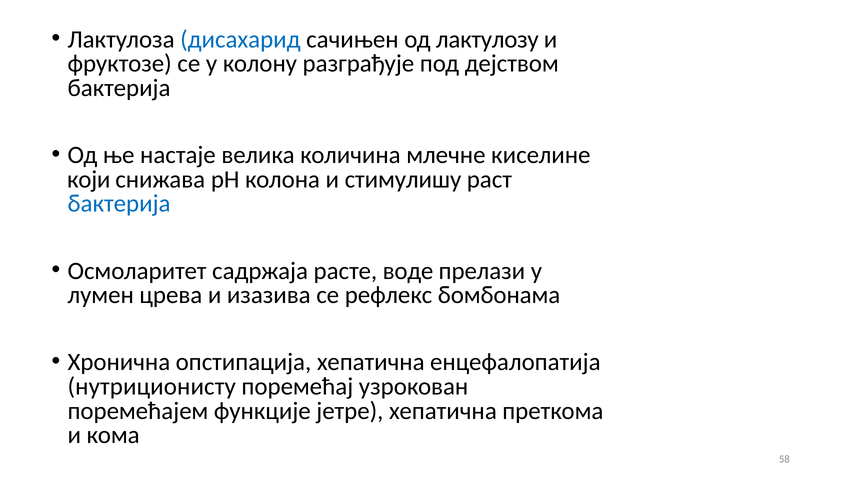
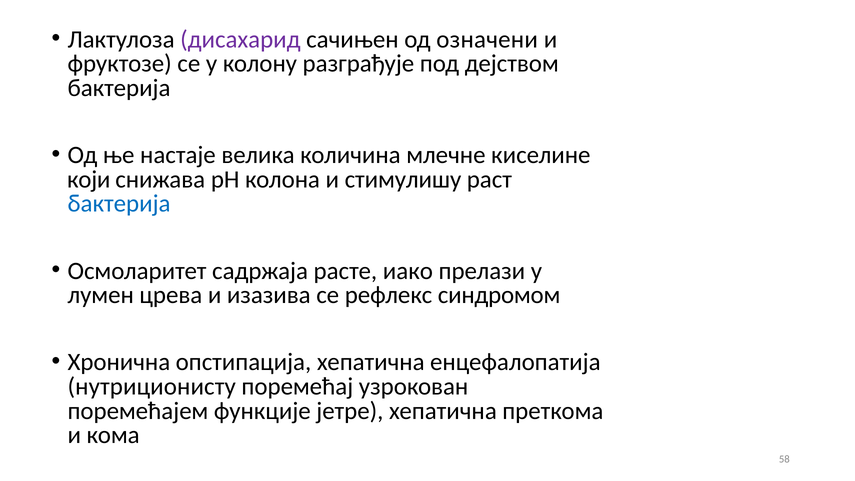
дисахарид colour: blue -> purple (240, 39)
лактулозу: лактулозу -> означени (487, 39)
воде: воде -> иако (408, 271)
бомбонама: бомбонама -> синдромом (499, 295)
